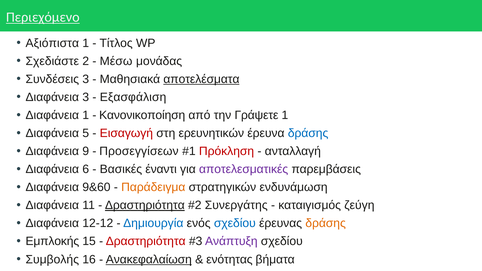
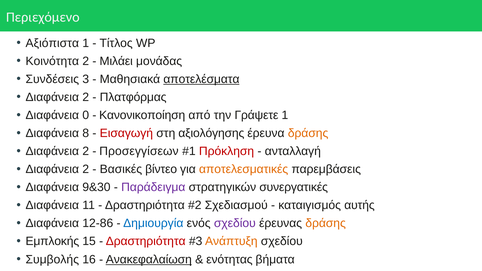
Περιεχόμενο underline: present -> none (43, 17)
Σχεδιάστε: Σχεδιάστε -> Κοινότητα (52, 61)
Μέσω: Μέσω -> Μιλάει (116, 61)
3: 3 -> 2 (86, 97)
Εξασφάλιση: Εξασφάλιση -> Πλατφόρμας (133, 97)
Διαφάνεια 1: 1 -> 0 (86, 115)
5: 5 -> 8 (86, 133)
ερευνητικών: ερευνητικών -> αξιολόγησης (211, 133)
δράσης colour: blue -> orange (308, 133)
9: 9 -> 2 (86, 151)
6: 6 -> 2 (86, 169)
έναντι: έναντι -> βίντεο (161, 169)
αποτελεσματικές colour: purple -> orange (244, 169)
9&60: 9&60 -> 9&30 (96, 187)
Παράδειγμα colour: orange -> purple (153, 187)
ενδυνάμωση: ενδυνάμωση -> συνεργατικές (294, 187)
Δραστηριότητα underline: present -> none (145, 205)
Συνεργάτης: Συνεργάτης -> Σχεδιασμού (236, 205)
ζεύγη: ζεύγη -> αυτής (359, 205)
12-12: 12-12 -> 12-86 (98, 223)
σχεδίου colour: blue -> purple (235, 223)
Ανάπτυξη colour: purple -> orange (231, 241)
